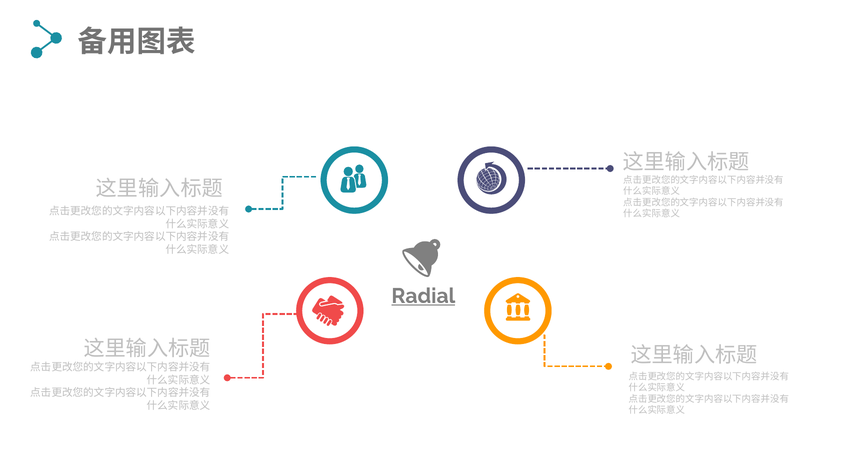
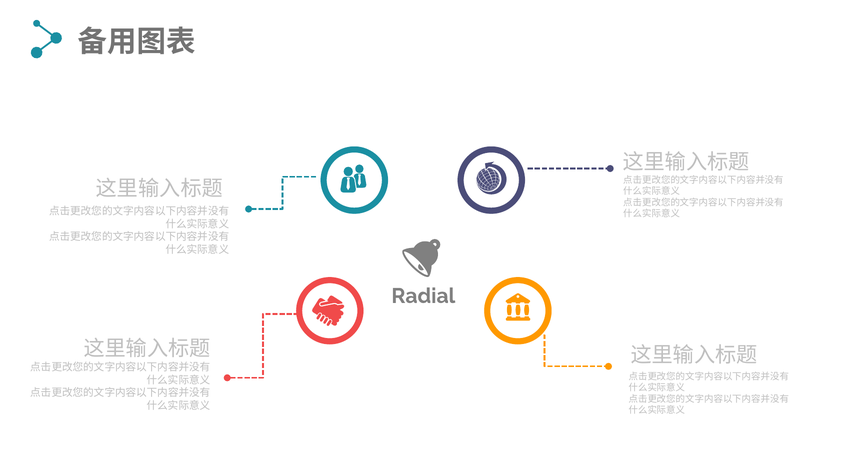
Radial underline: present -> none (423, 296)
